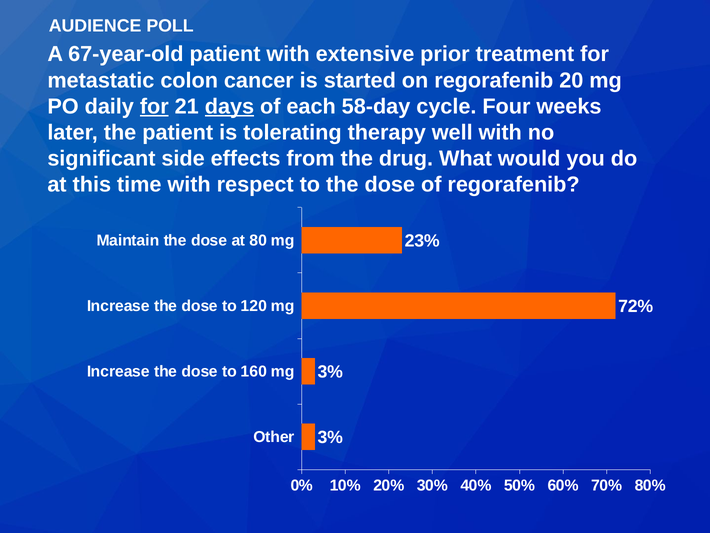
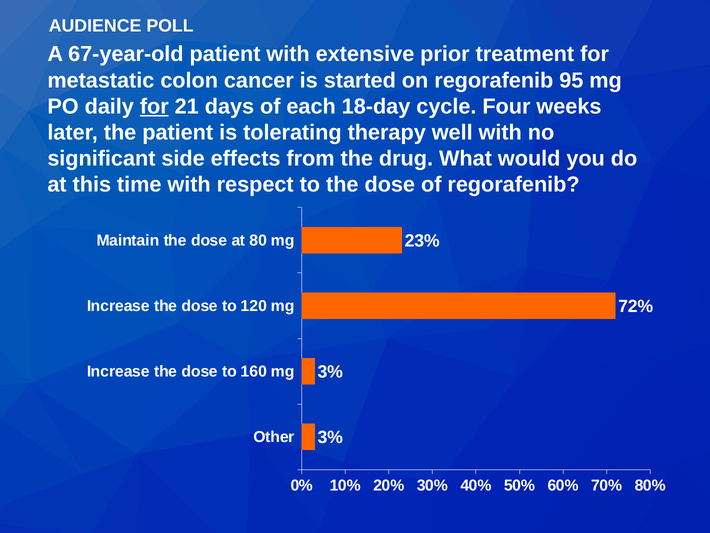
20: 20 -> 95 (571, 80)
days underline: present -> none (229, 106)
58-day: 58-day -> 18-day (376, 106)
